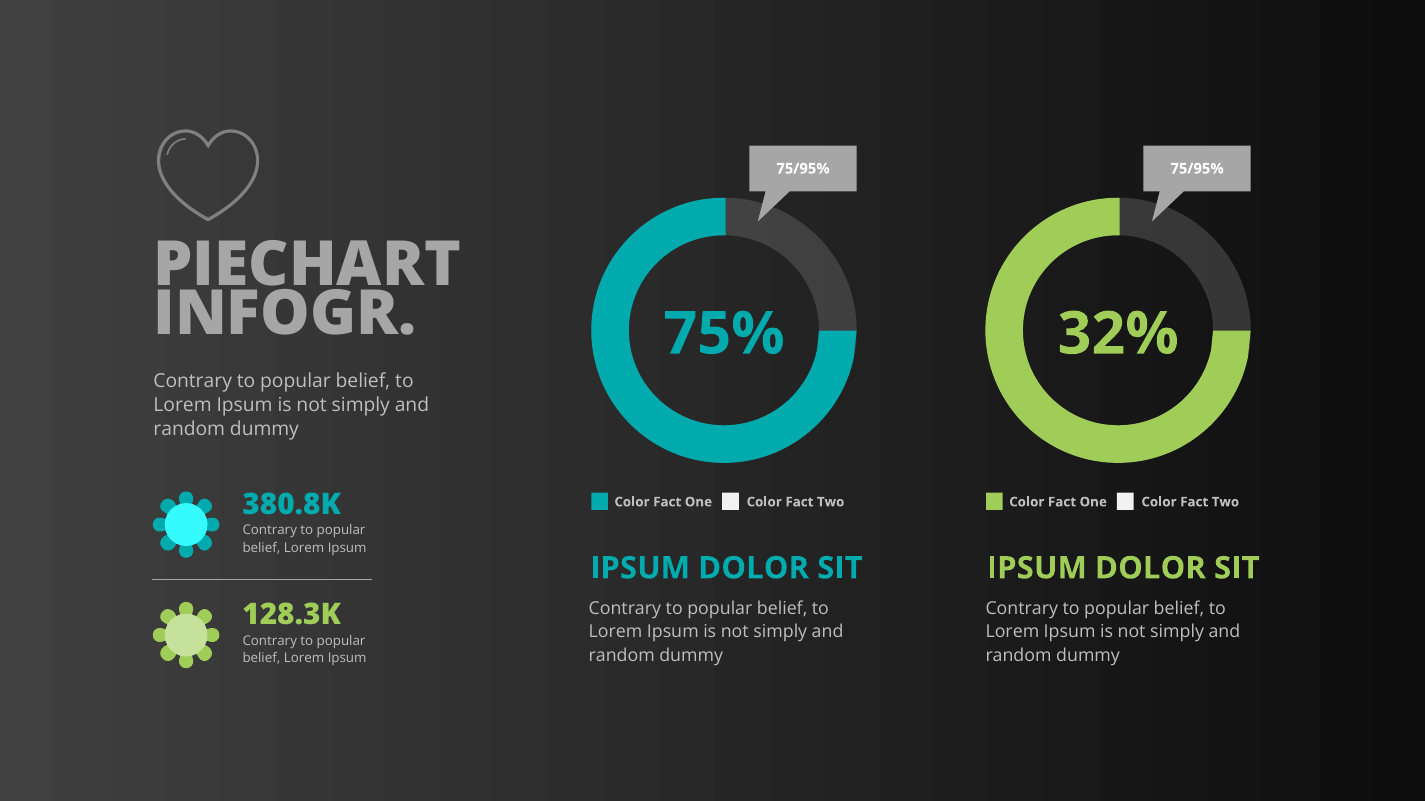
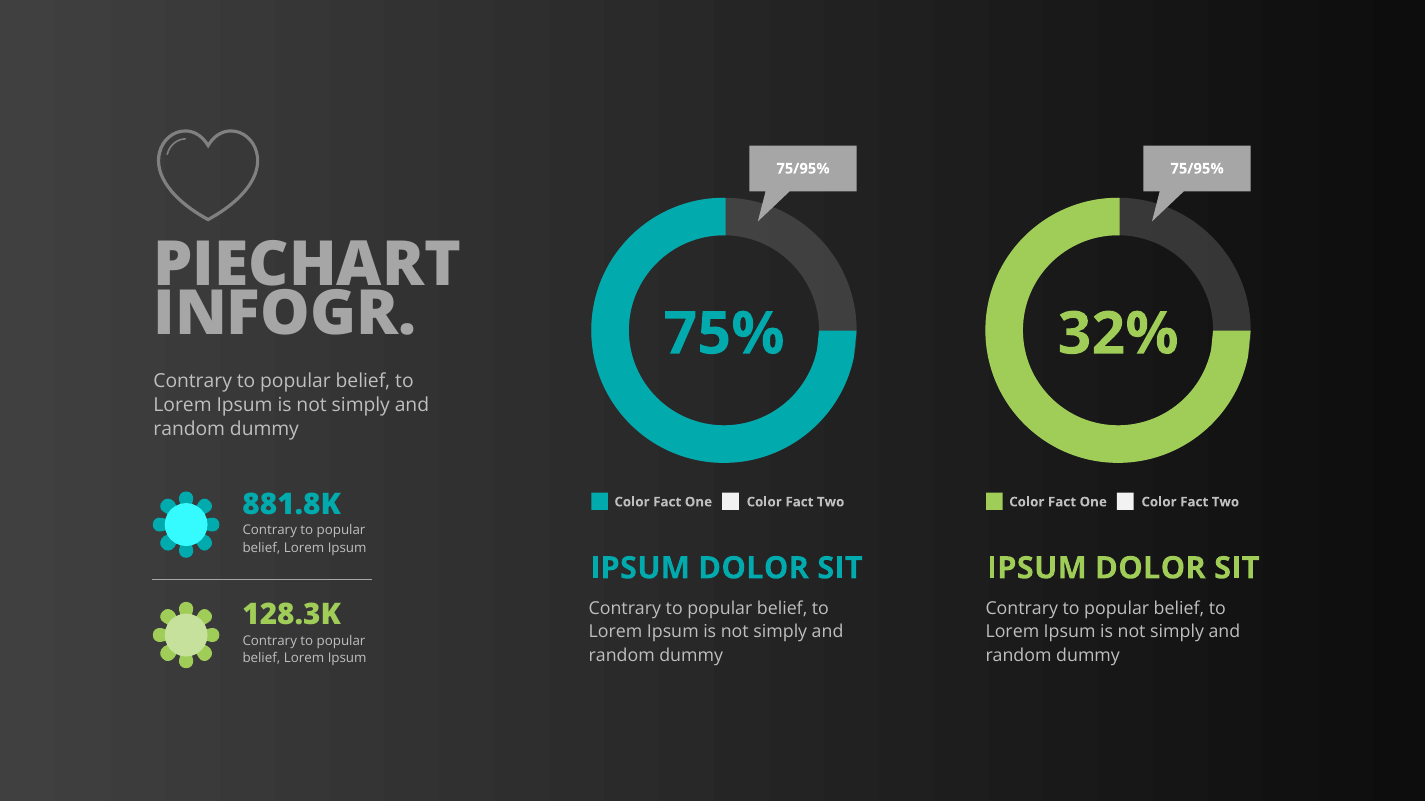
380.8K: 380.8K -> 881.8K (292, 505)
